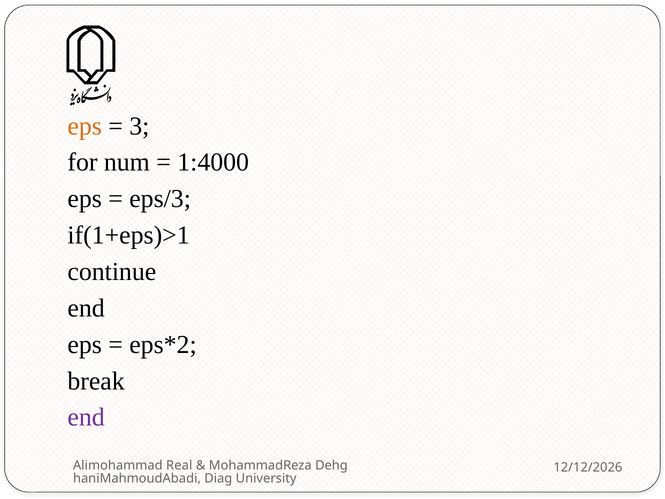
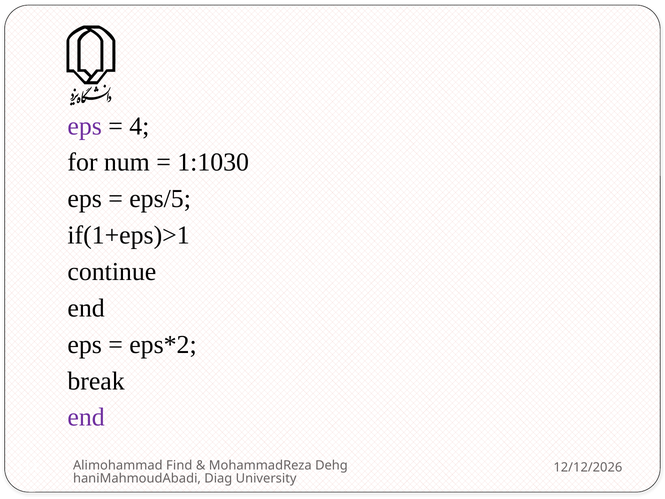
eps colour: orange -> purple (85, 126)
3: 3 -> 4 (139, 126)
1:4000: 1:4000 -> 1:1030 (213, 162)
eps/3: eps/3 -> eps/5 (160, 199)
Real: Real -> Find (179, 465)
